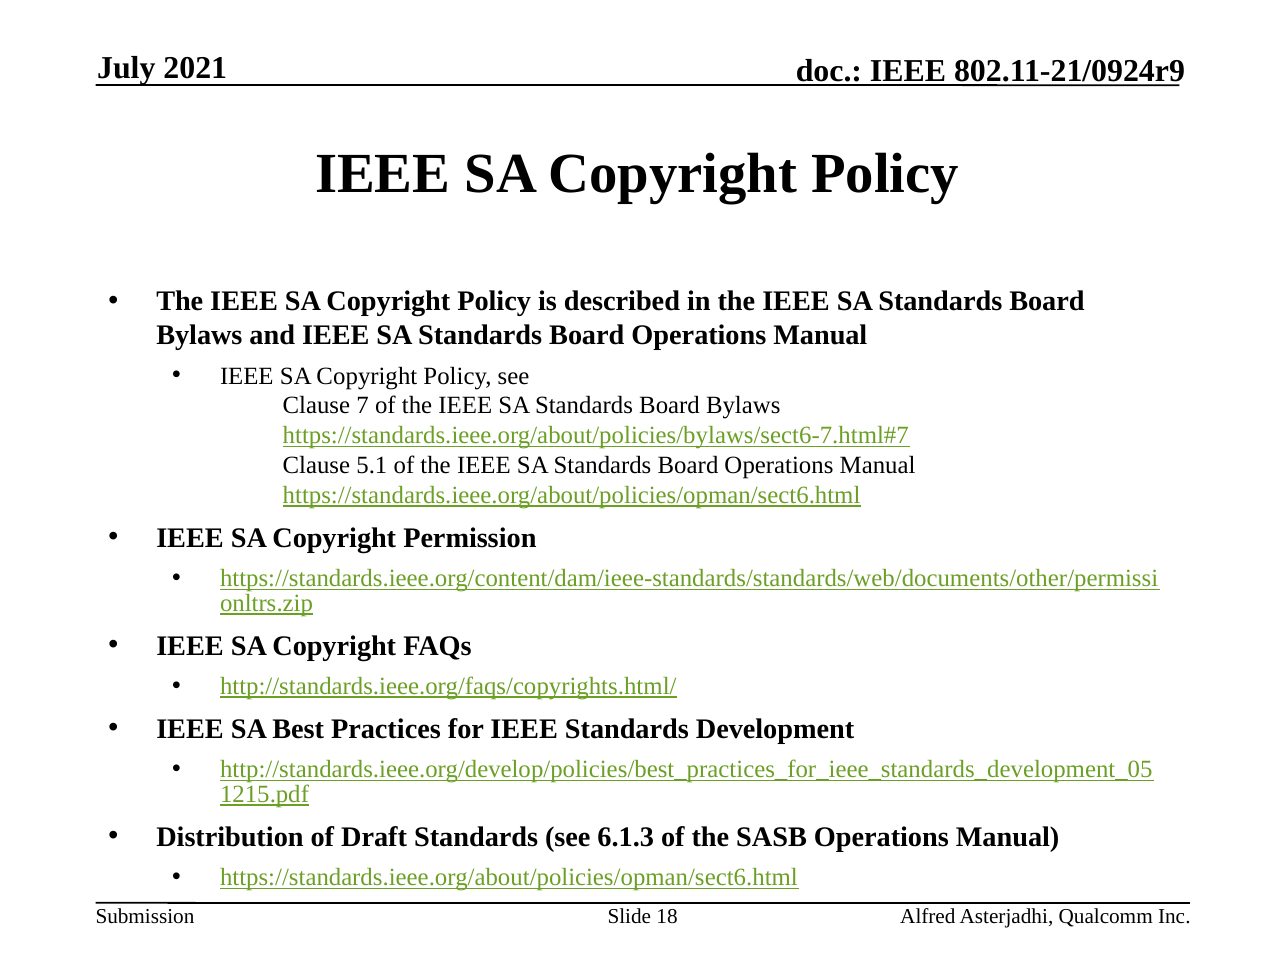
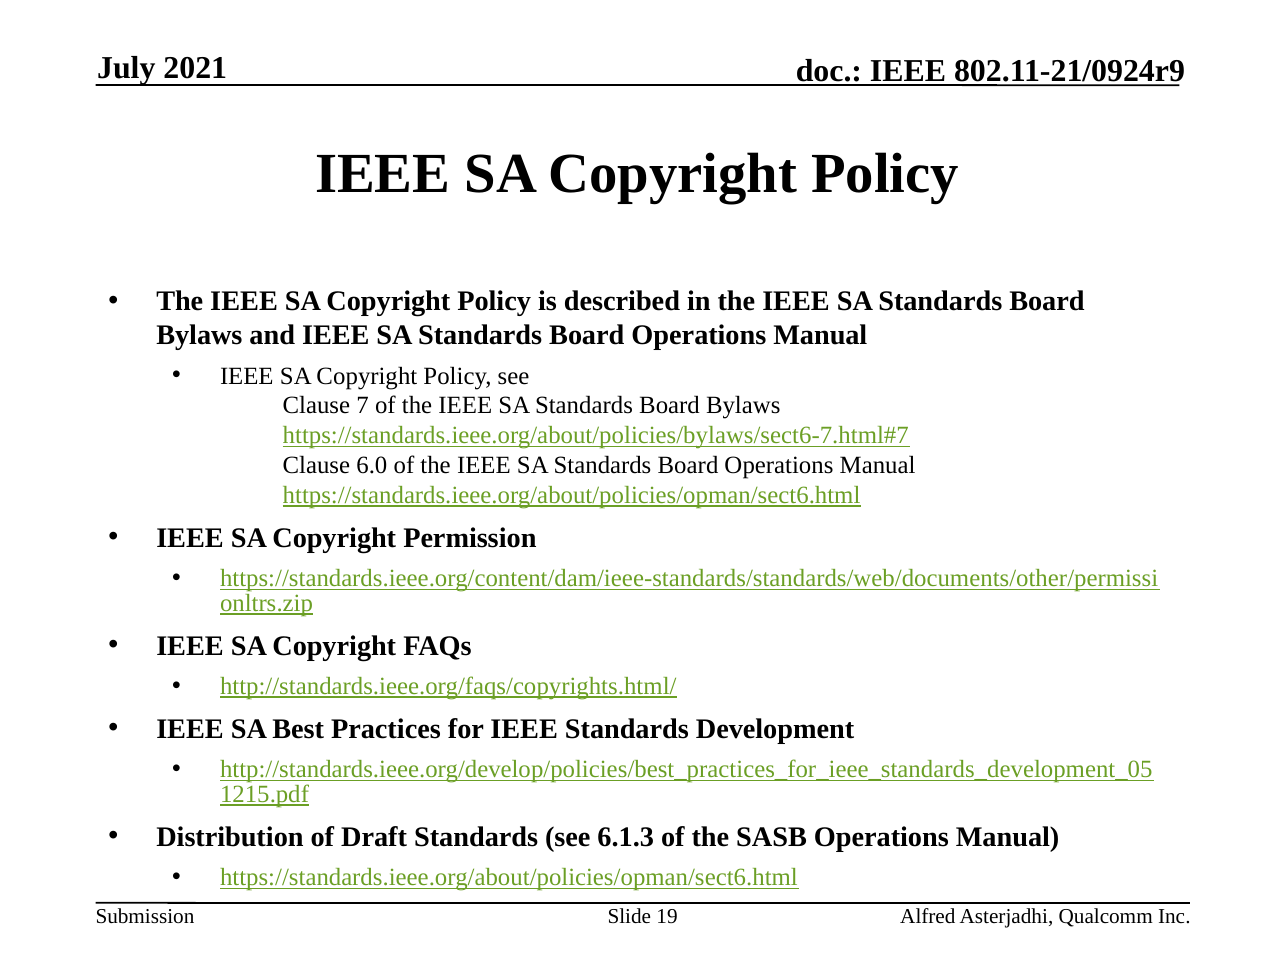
5.1: 5.1 -> 6.0 (372, 465)
18: 18 -> 19 (667, 917)
